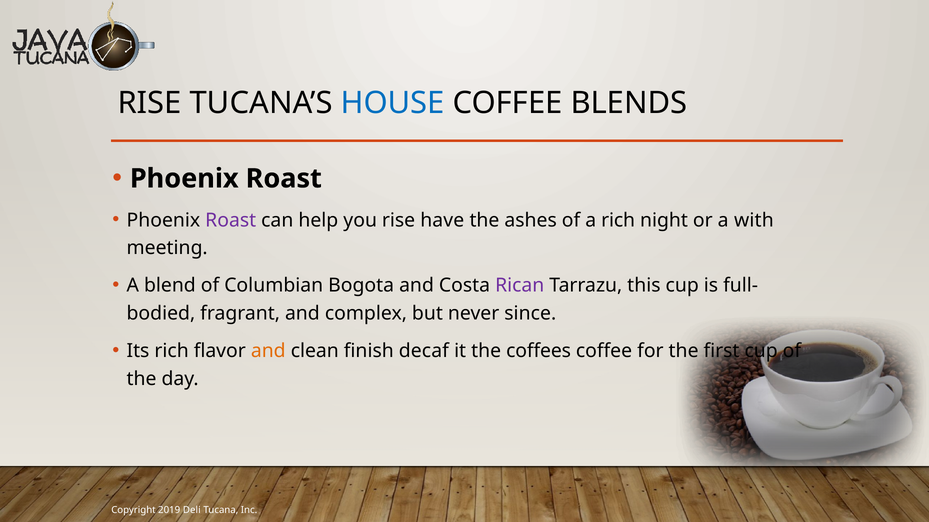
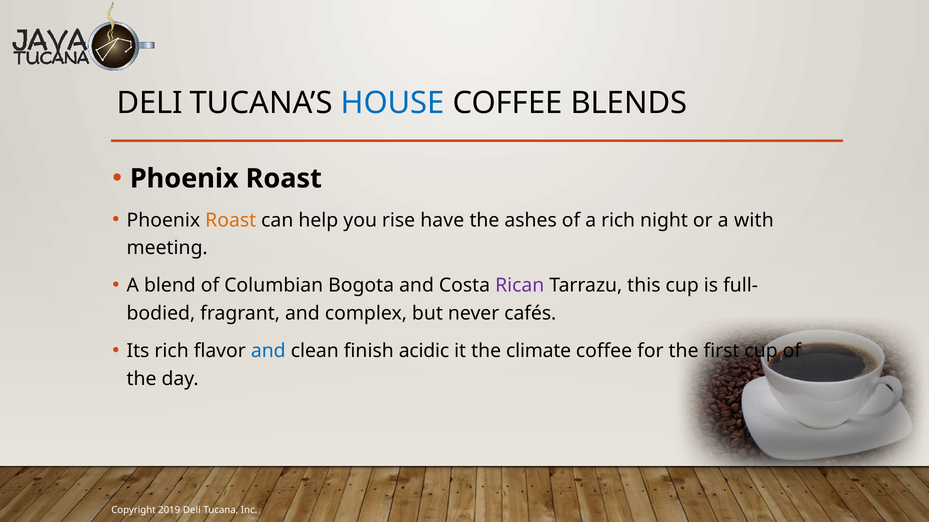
RISE: RISE -> DELI (150, 103)
Roast colour: purple -> orange (231, 220)
since: since -> cafés (530, 314)
and colour: orange -> blue (268, 351)
decaf: decaf -> acidic (424, 351)
coffees: coffees -> climate (539, 351)
